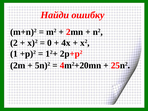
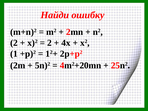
0: 0 -> 2 (49, 43)
